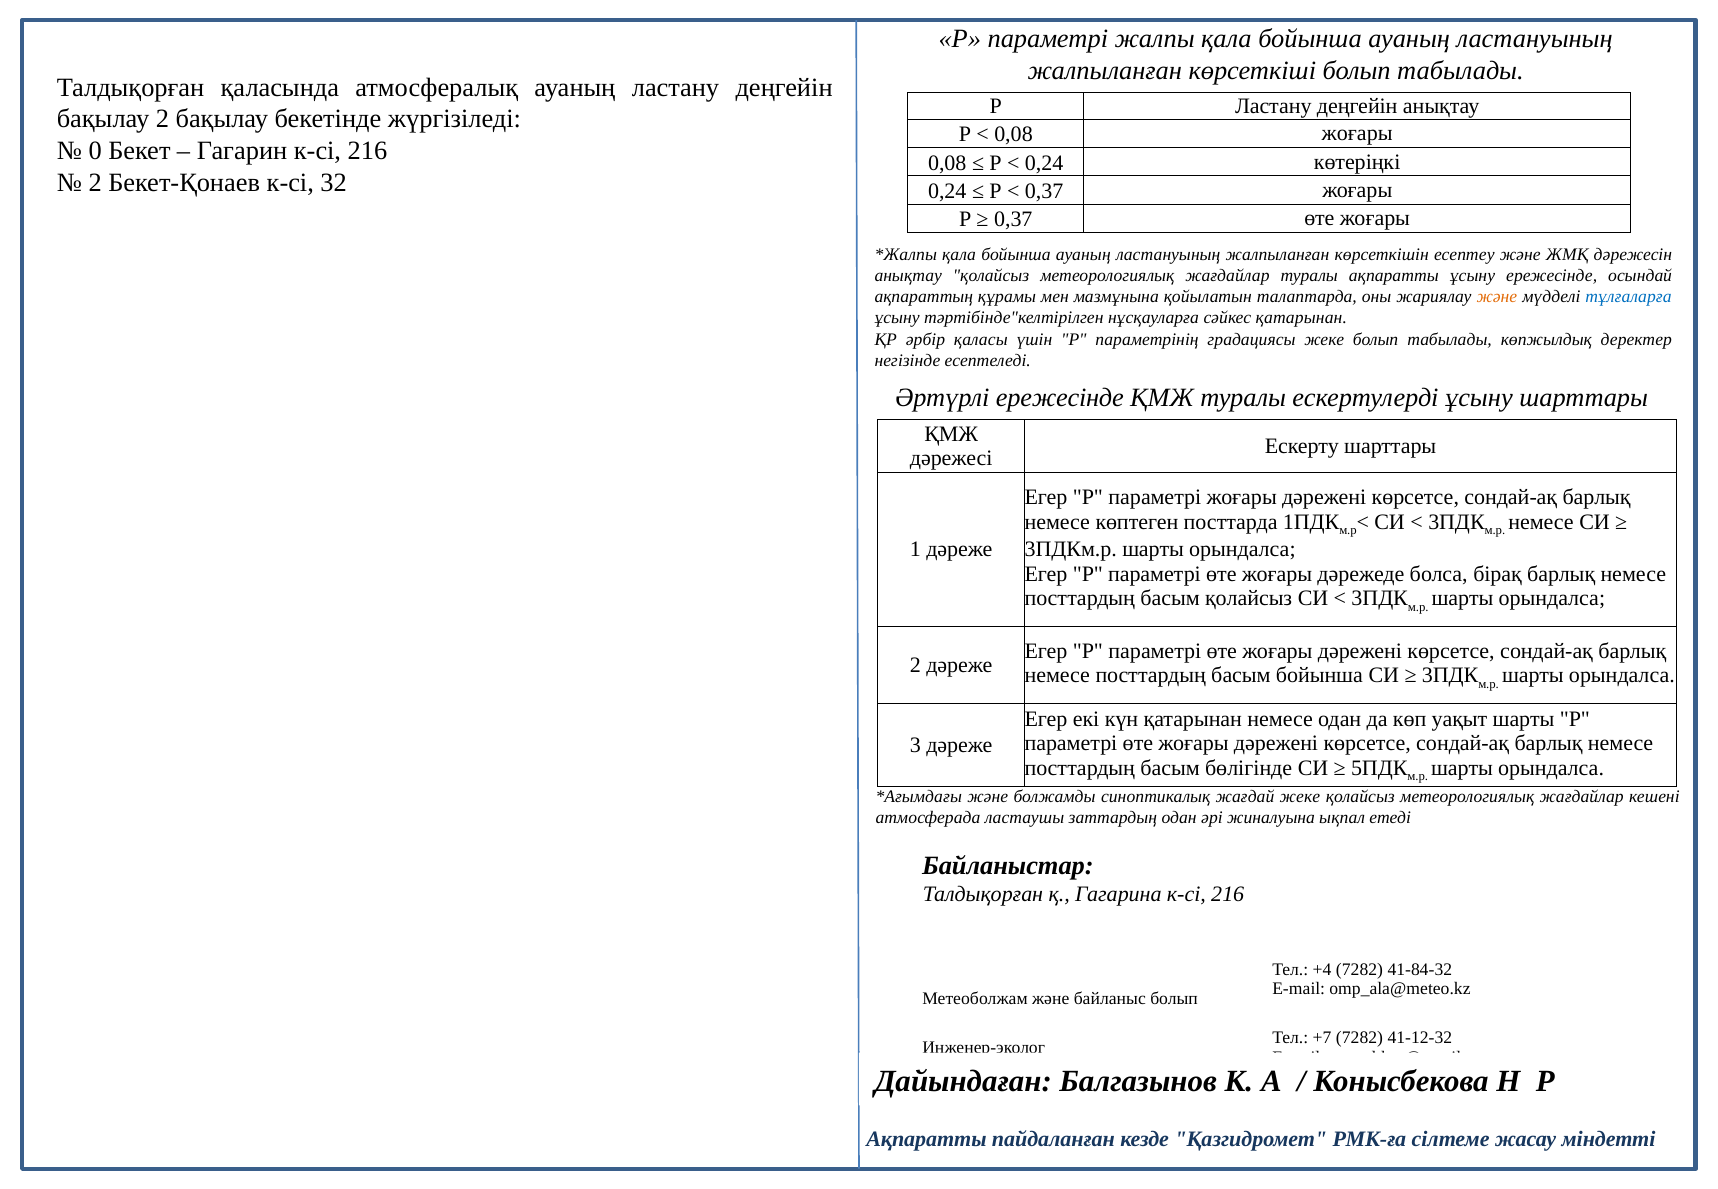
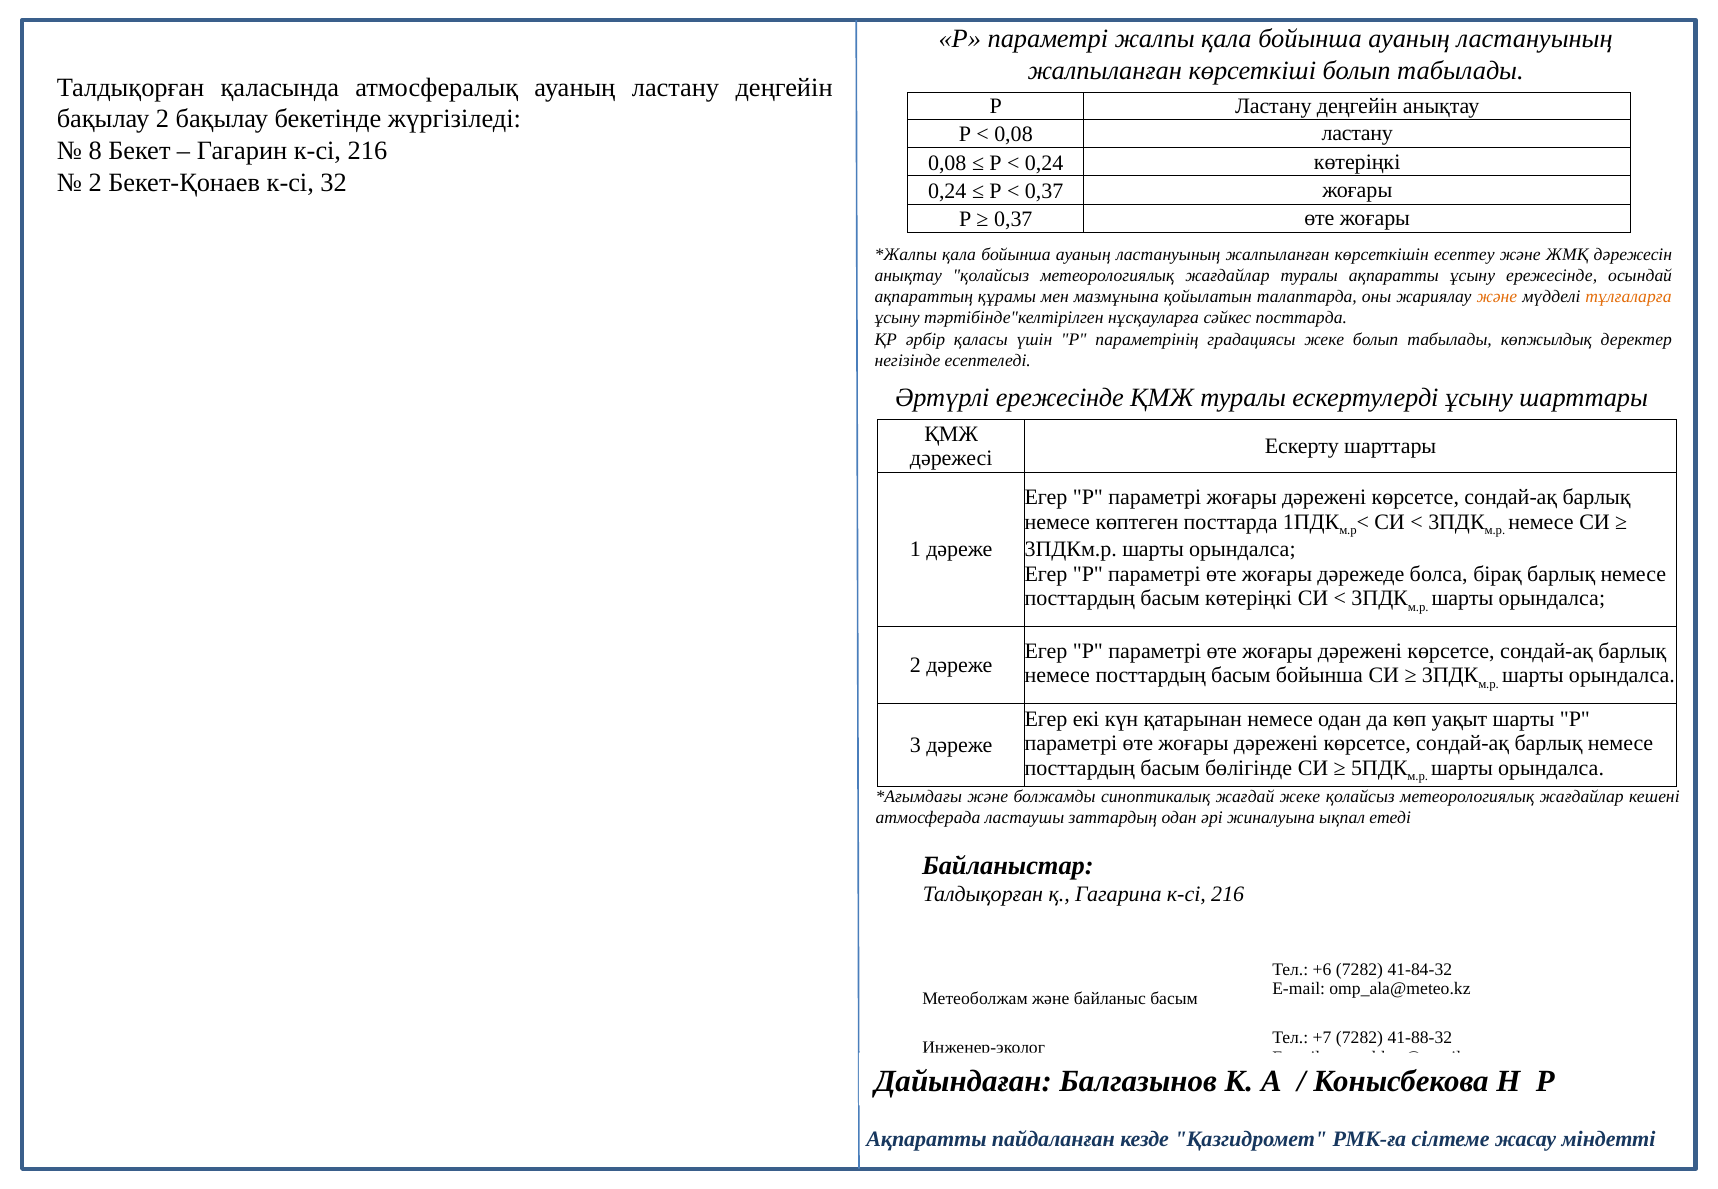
0,08 жоғары: жоғары -> ластану (1357, 134)
0: 0 -> 8 (95, 151)
тұлғаларға colour: blue -> orange (1628, 297)
сәйкес қатарынан: қатарынан -> посттарда (1301, 318)
басым қолайсыз: қолайсыз -> көтеріңкі (1249, 598)
+4: +4 -> +6 (1322, 970)
байланыс болып: болып -> басым (1174, 999)
41-12-32: 41-12-32 -> 41-88-32 (1420, 1038)
